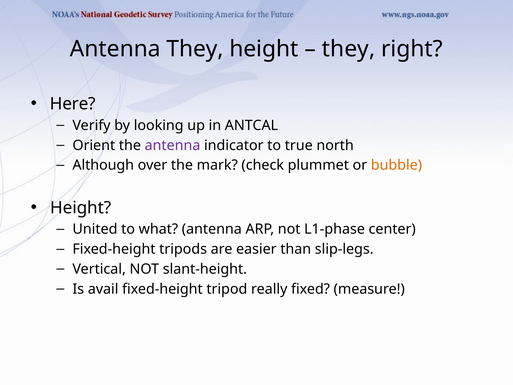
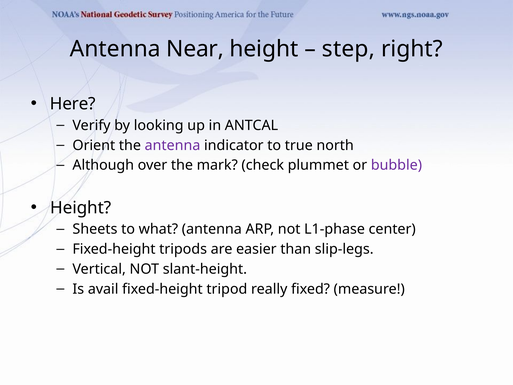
Antenna They: They -> Near (195, 49)
they: they -> step (348, 49)
bubble colour: orange -> purple (396, 165)
United: United -> Sheets (95, 229)
